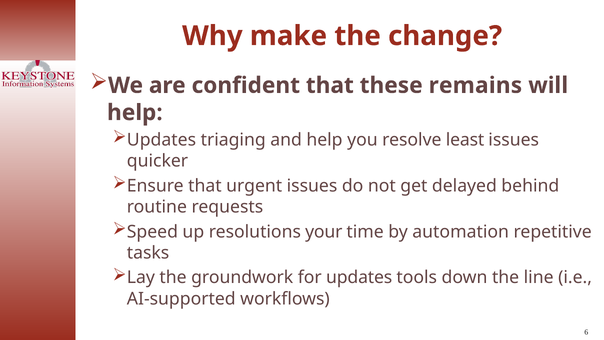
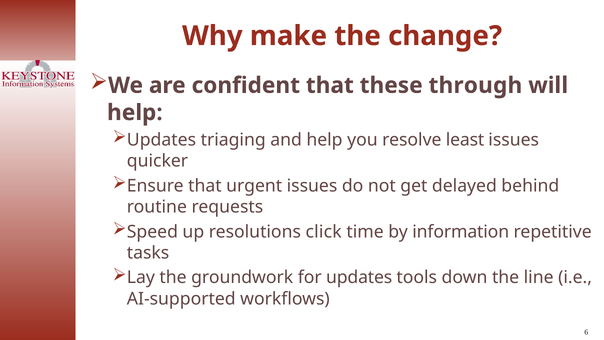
remains: remains -> through (475, 85)
your: your -> click (324, 232)
automation: automation -> information (461, 232)
